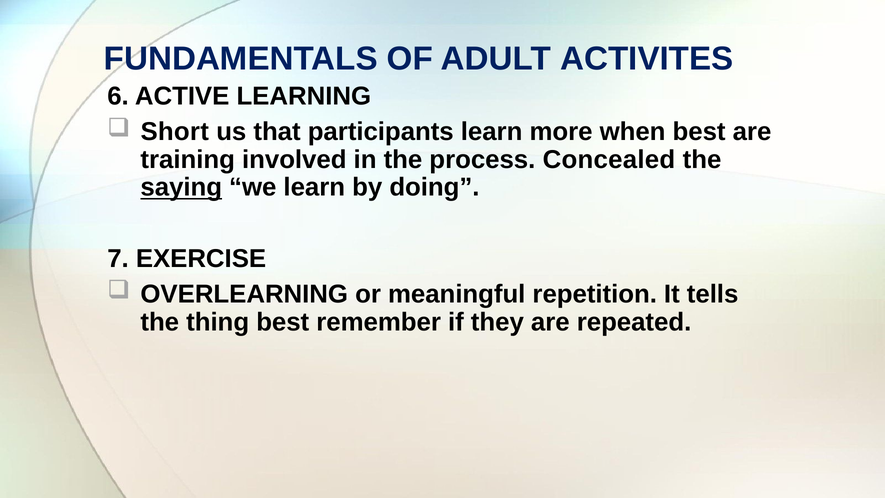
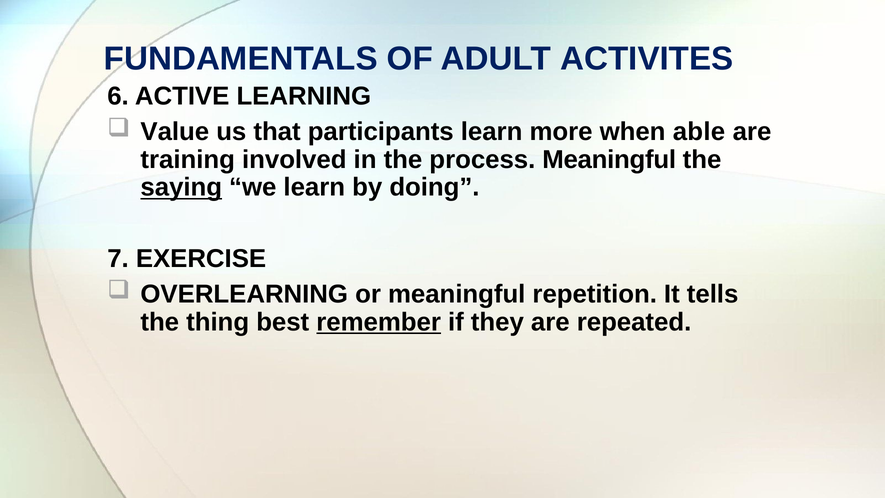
Short: Short -> Value (175, 132)
when best: best -> able (699, 132)
process Concealed: Concealed -> Meaningful (609, 160)
remember underline: none -> present (379, 322)
